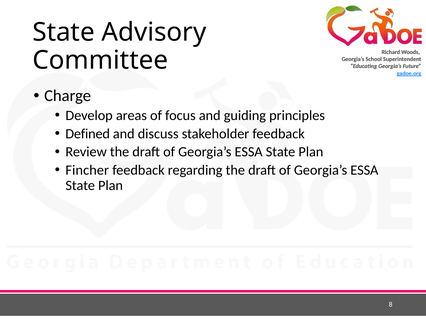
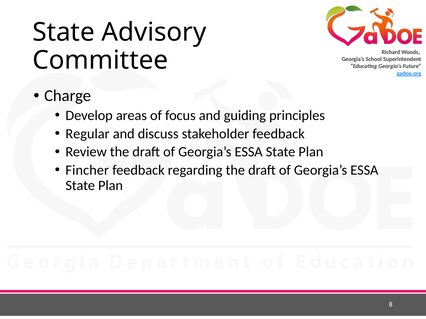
Defined: Defined -> Regular (88, 134)
